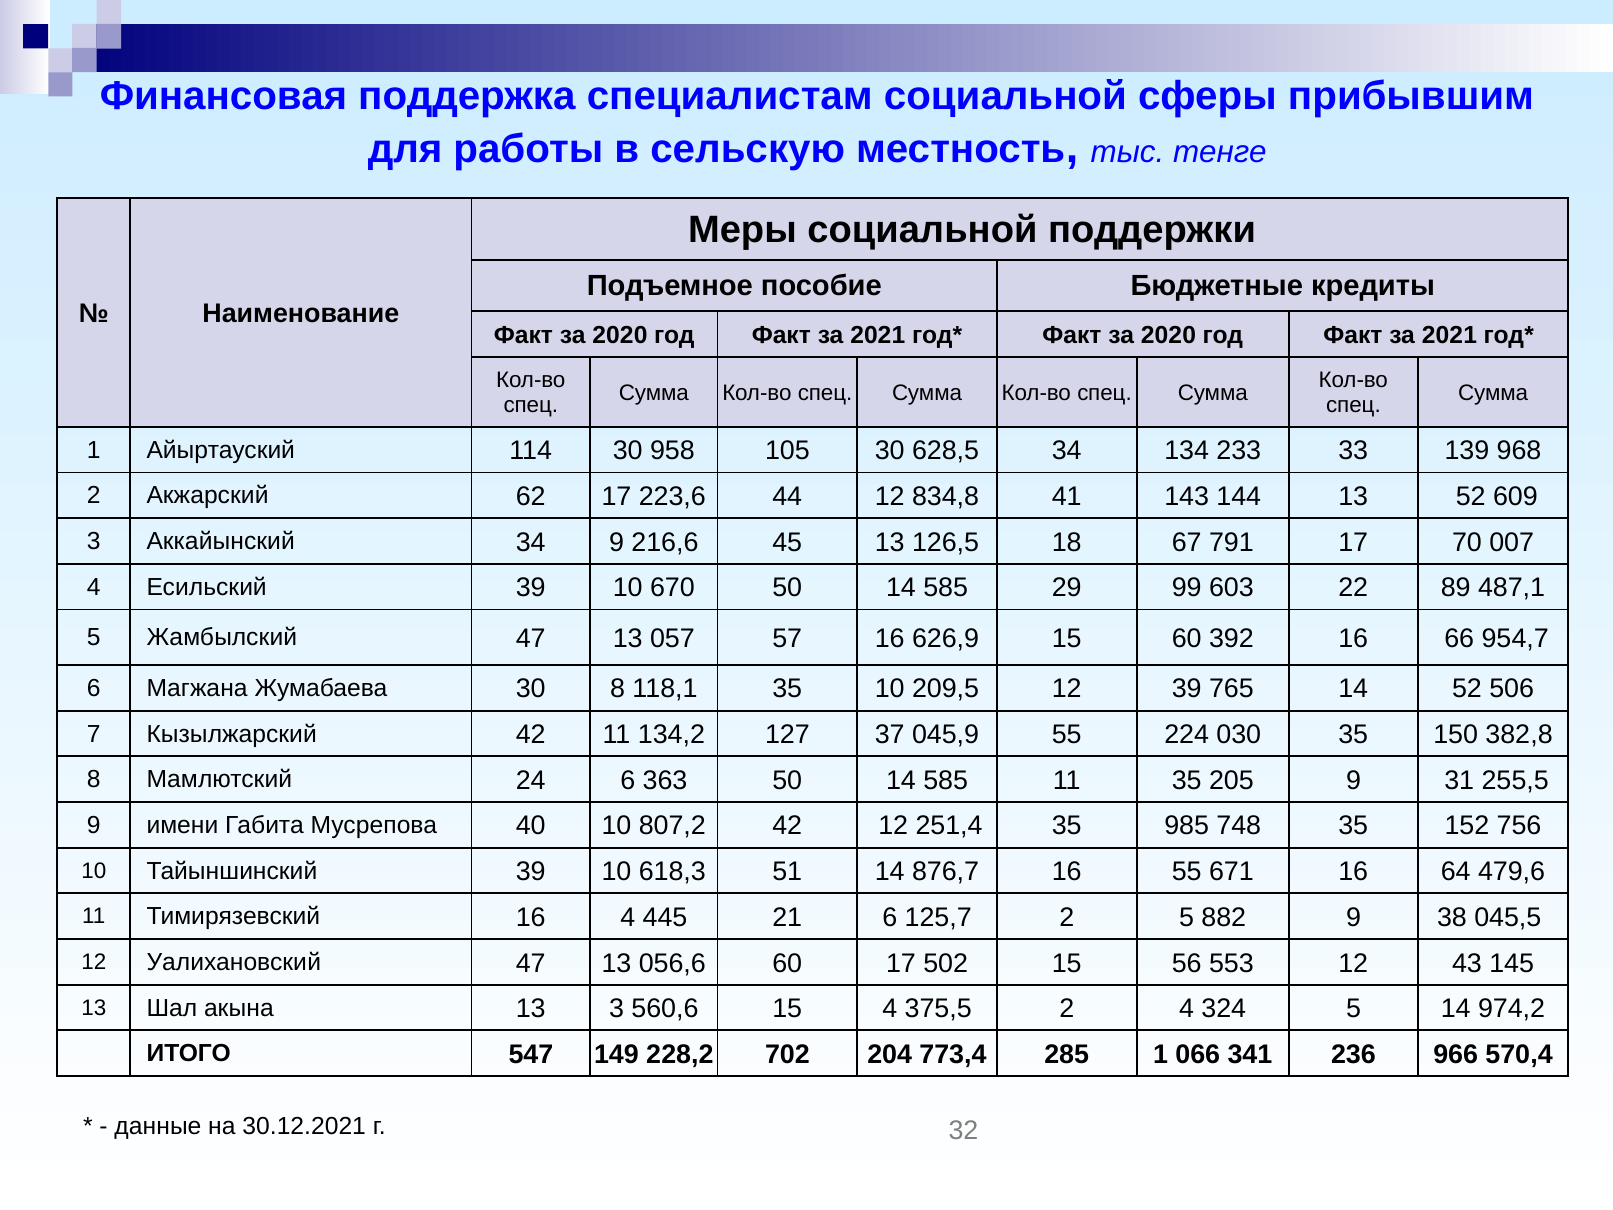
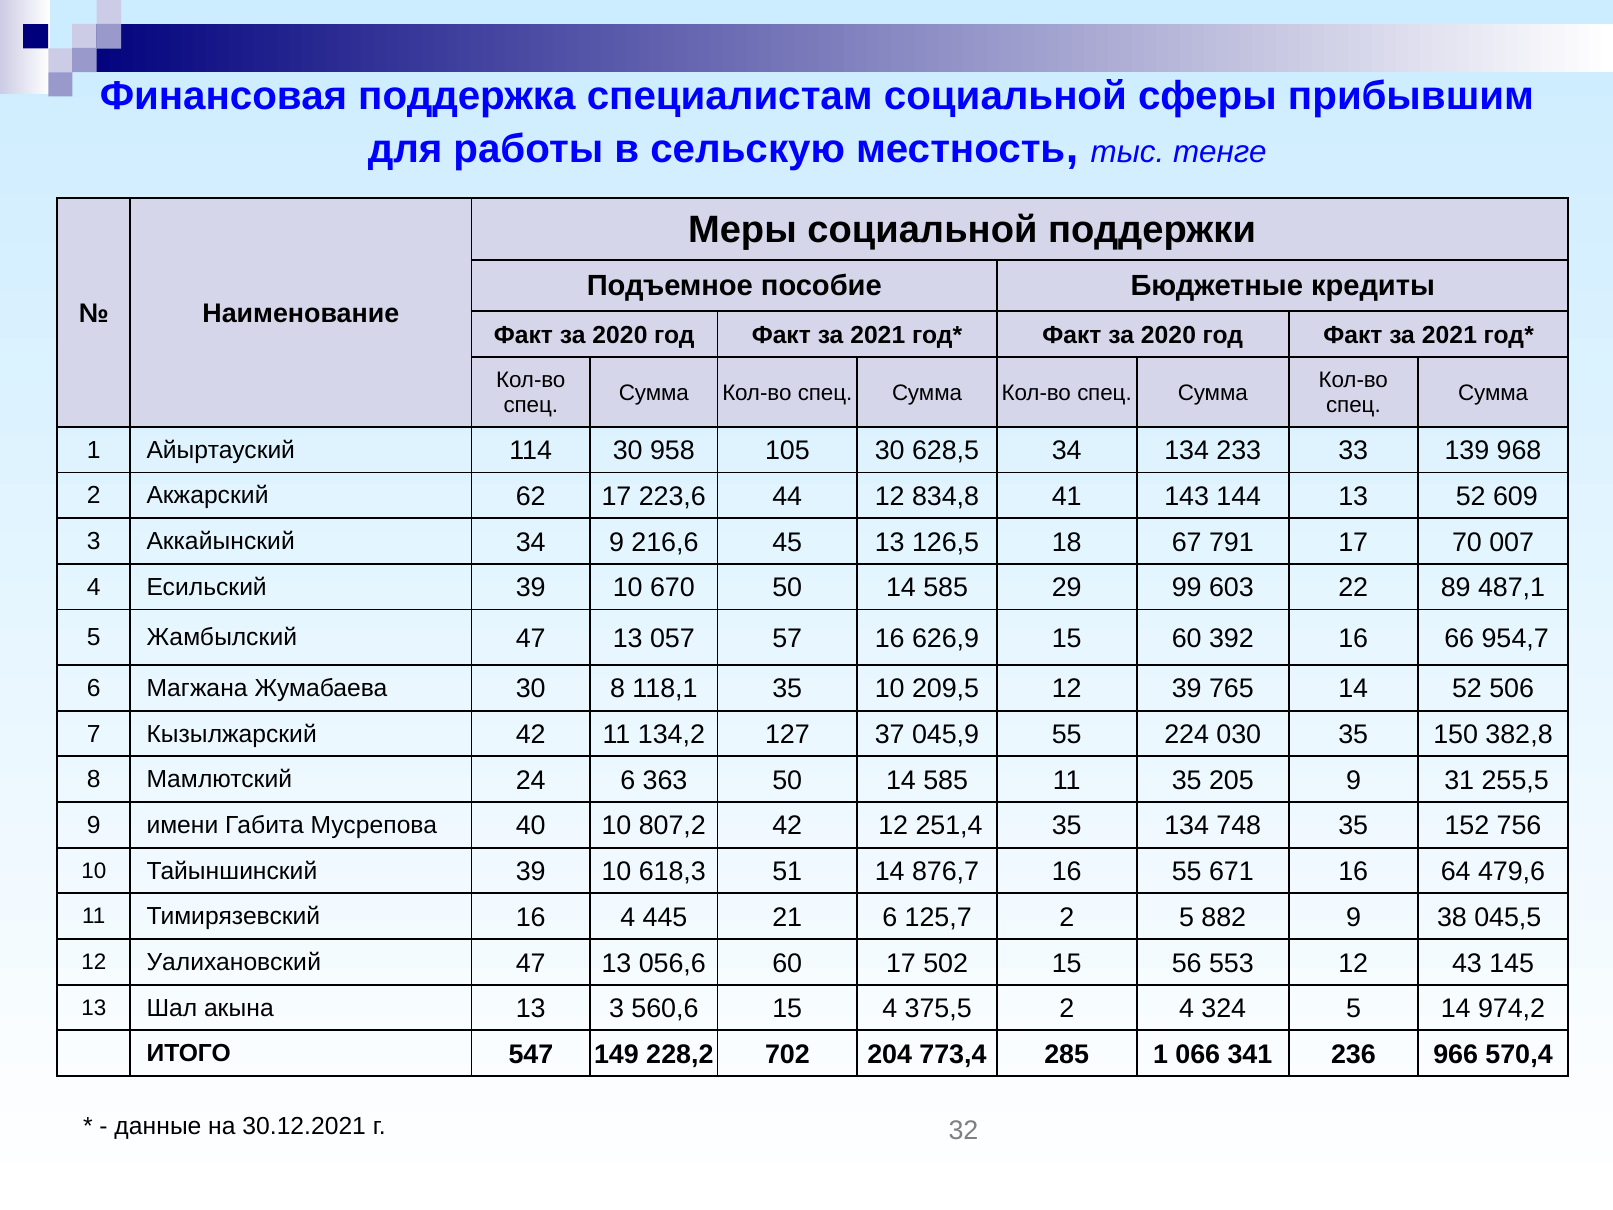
35 985: 985 -> 134 (1187, 826)
